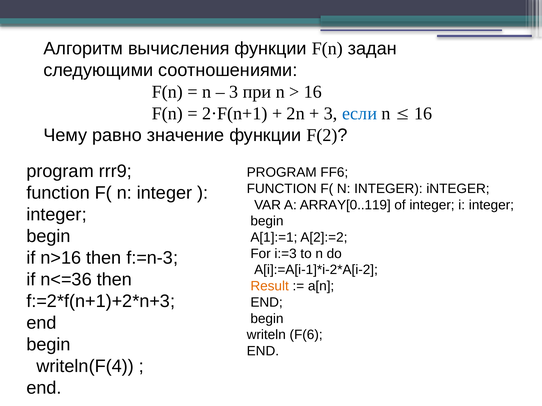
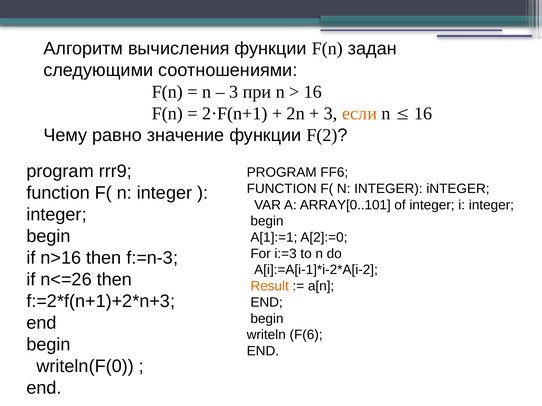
если colour: blue -> orange (360, 114)
ARRAY[0..119: ARRAY[0..119 -> ARRAY[0..101 (345, 205)
A[2]:=2: A[2]:=2 -> A[2]:=0 (324, 238)
n<=36: n<=36 -> n<=26 (66, 280)
writeln(F(4: writeln(F(4 -> writeln(F(0 (85, 367)
